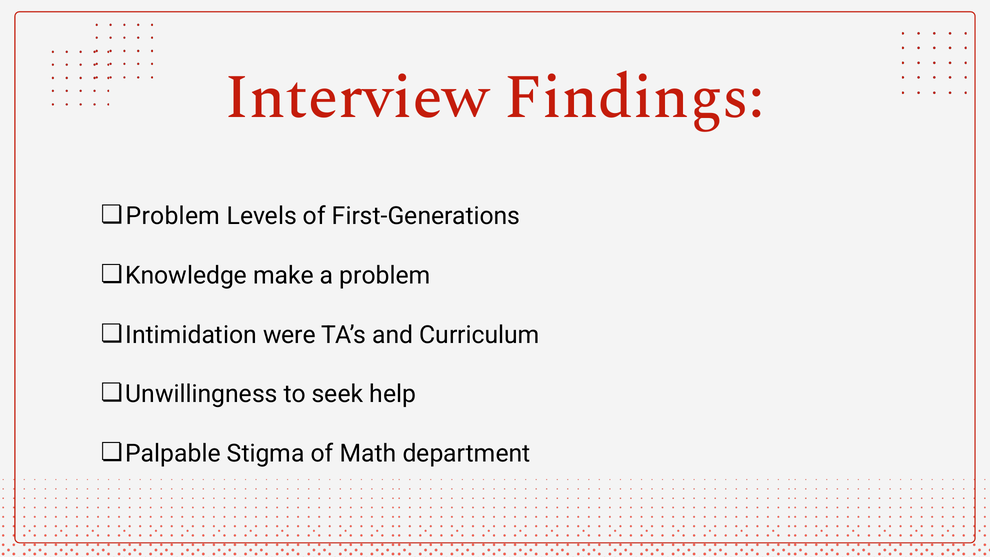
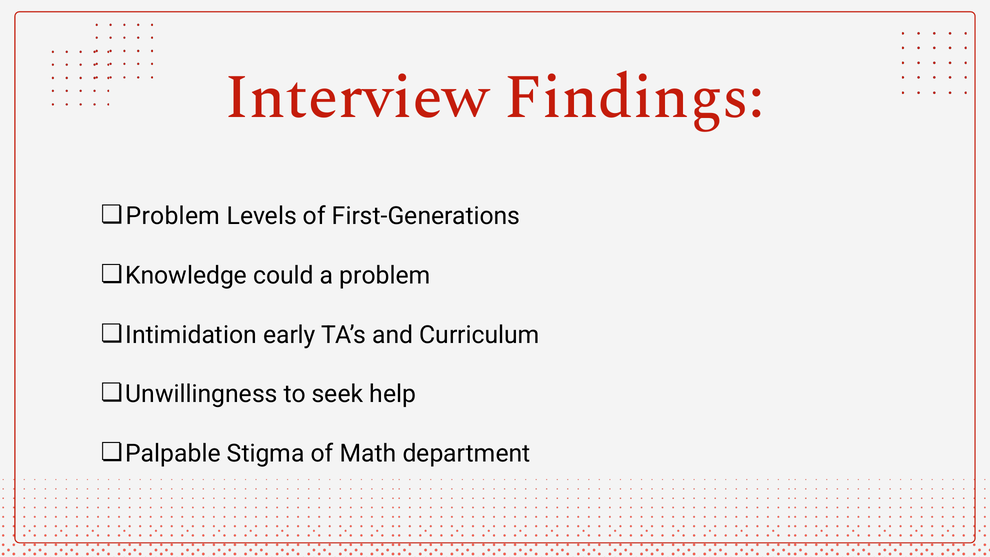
make: make -> could (283, 275)
were: were -> early (289, 335)
